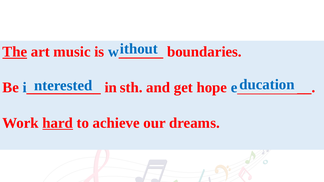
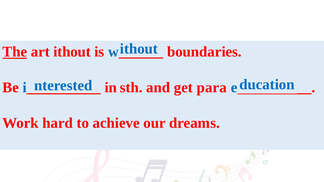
art music: music -> ithout (72, 52)
hope: hope -> para (212, 88)
hard underline: present -> none (58, 123)
